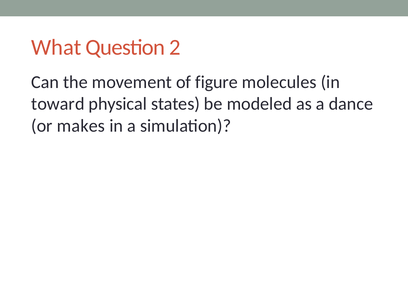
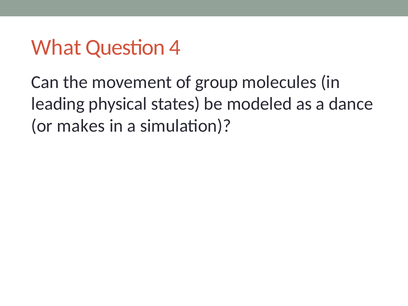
2: 2 -> 4 (175, 47)
figure: figure -> group (217, 82)
toward: toward -> leading (58, 104)
